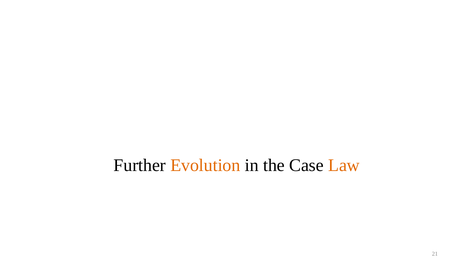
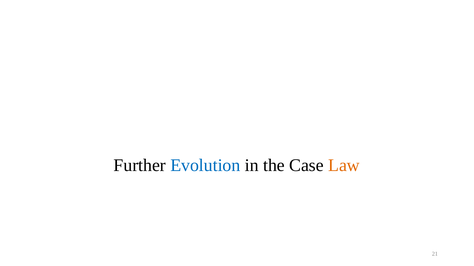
Evolution colour: orange -> blue (205, 166)
